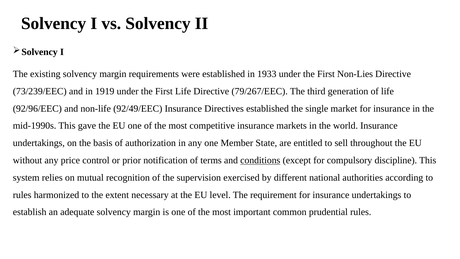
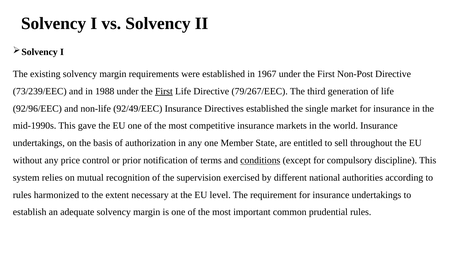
1933: 1933 -> 1967 (267, 74)
Non-Lies: Non-Lies -> Non-Post (355, 74)
1919: 1919 -> 1988 (105, 91)
First underline: none -> present (164, 91)
